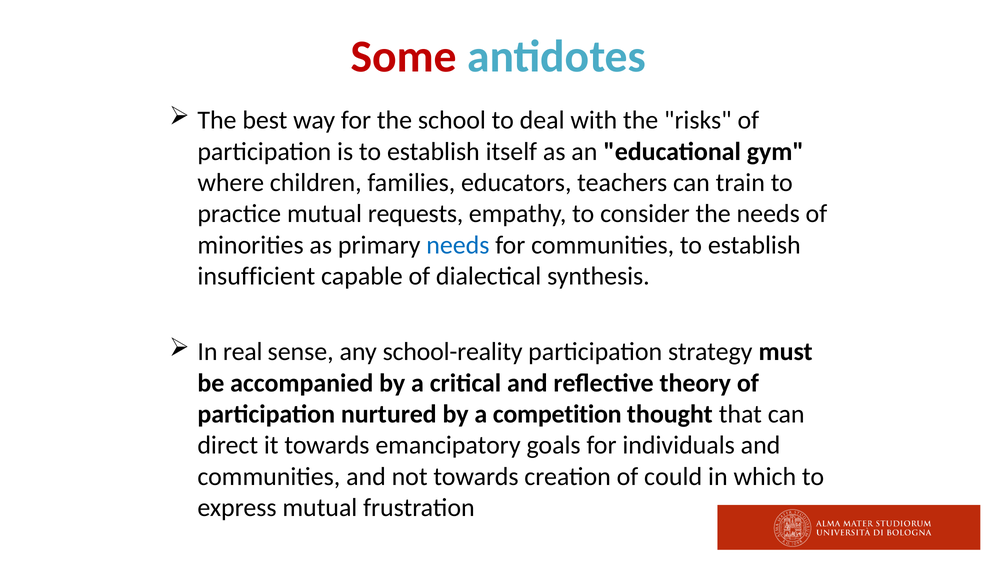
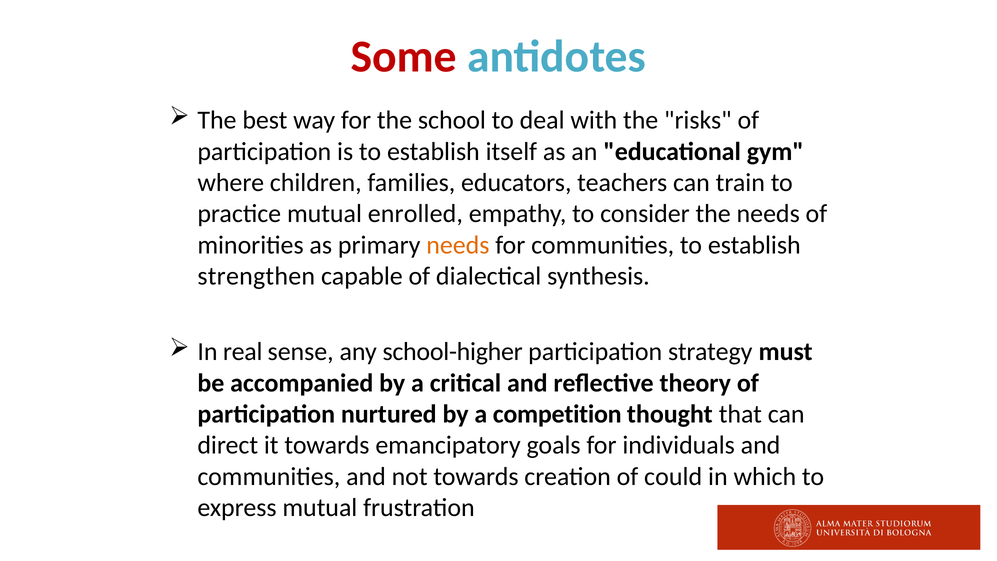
requests: requests -> enrolled (415, 214)
needs colour: blue -> orange (458, 245)
insufficient: insufficient -> strengthen (256, 276)
school-reality: school-reality -> school-higher (453, 352)
